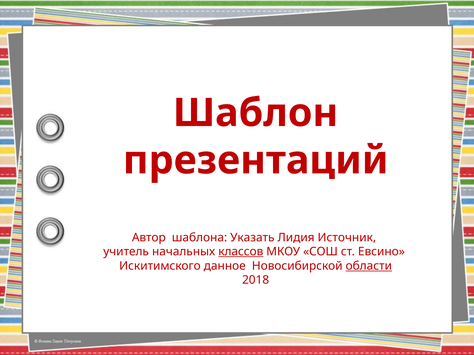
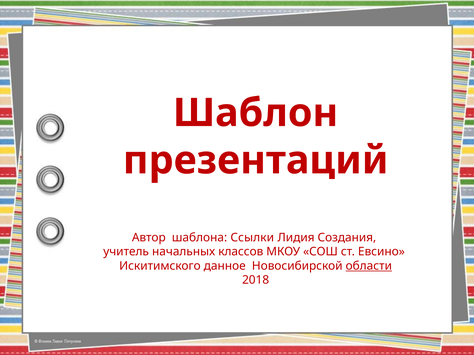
Указать: Указать -> Ссылки (252, 238)
Источник: Источник -> Создания (347, 238)
классов underline: present -> none (241, 252)
